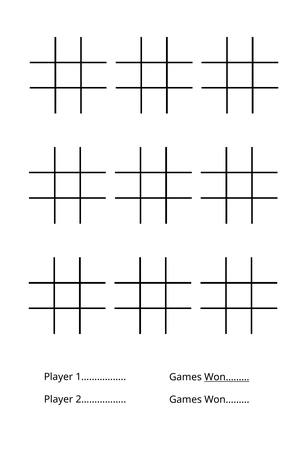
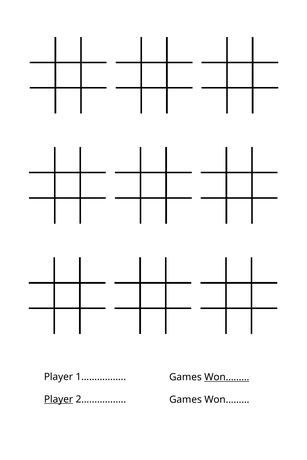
Player underline: none -> present (59, 400)
